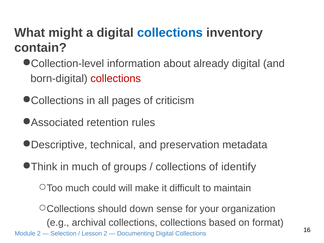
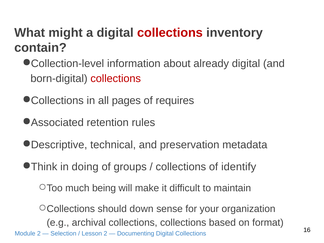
collections colour: blue -> red (170, 33)
criticism: criticism -> requires (175, 101)
in much: much -> doing (85, 167)
could: could -> being (104, 188)
